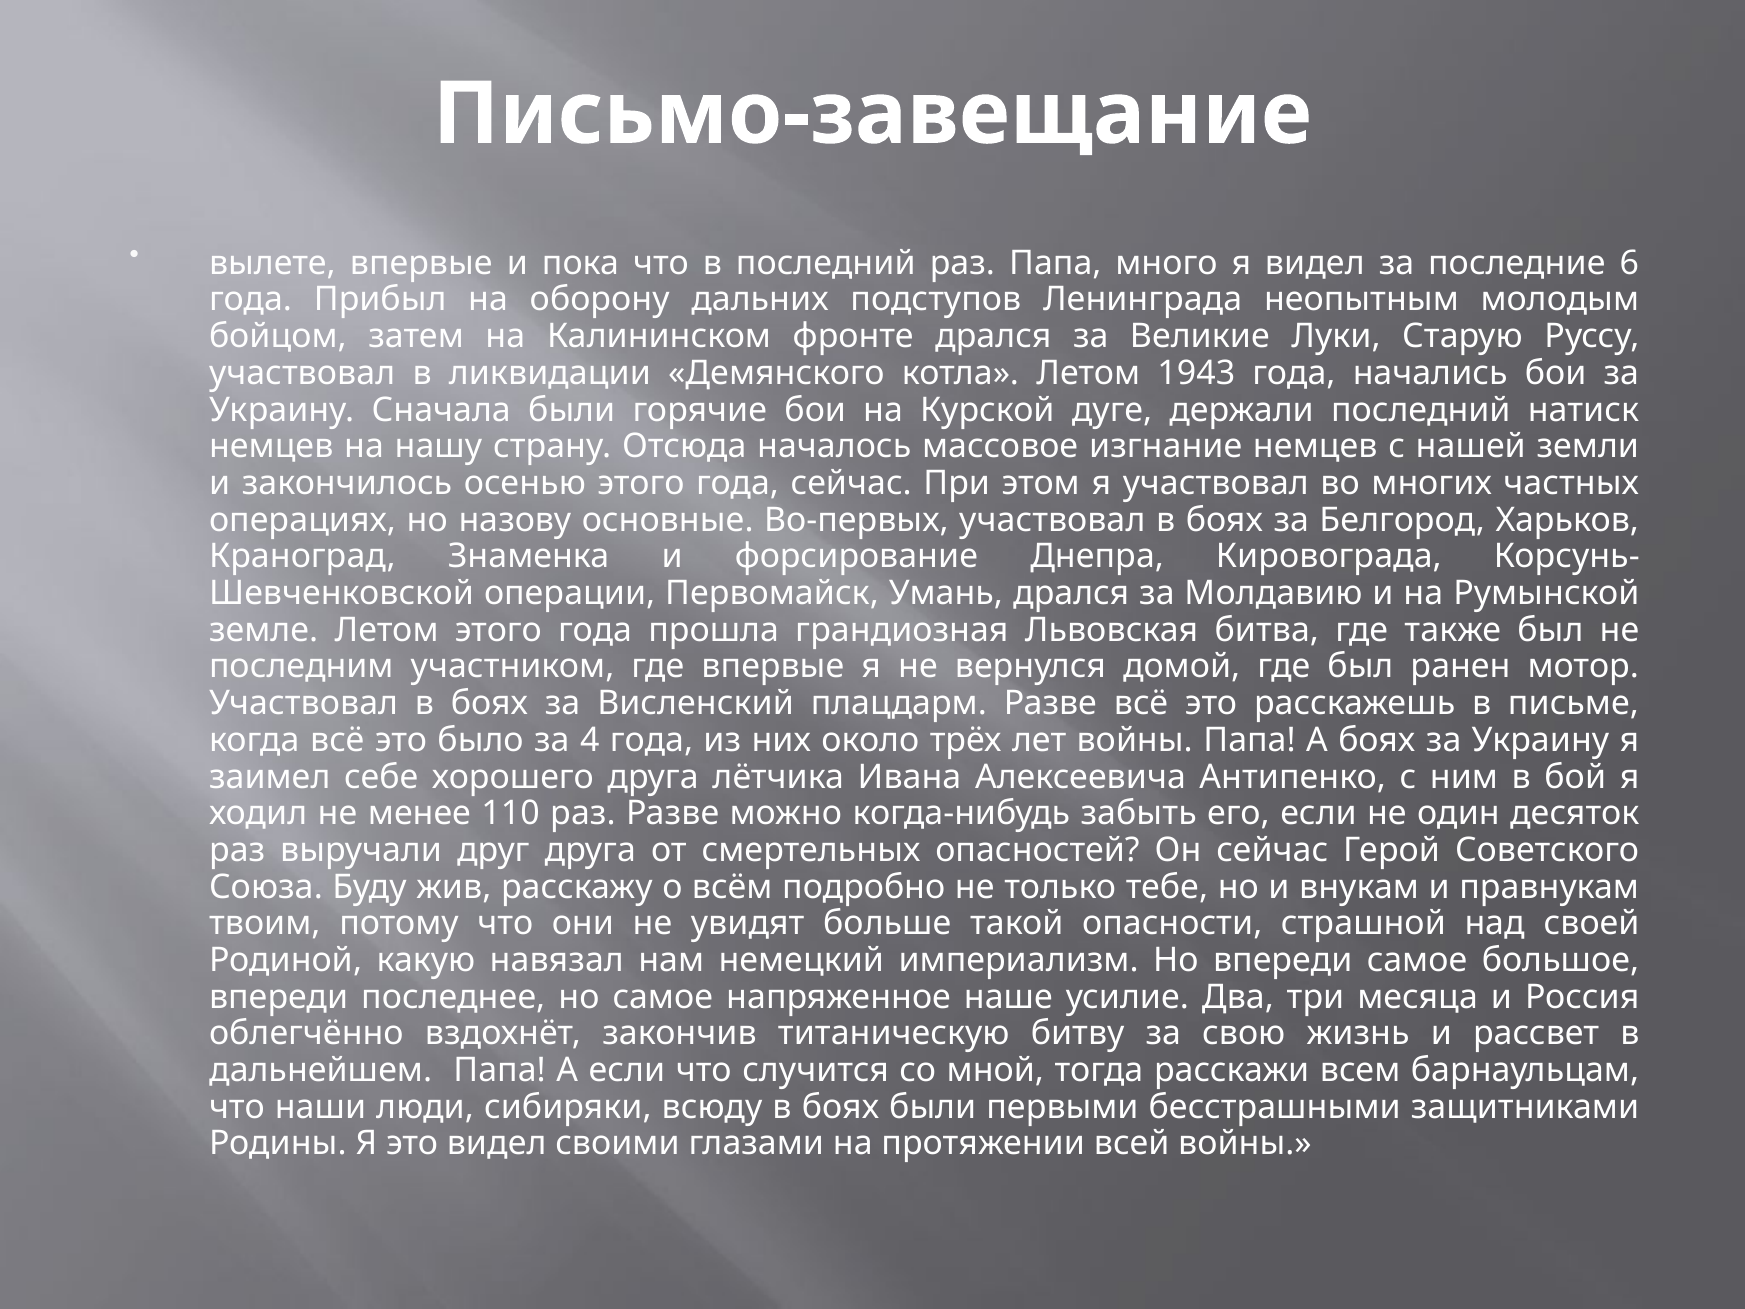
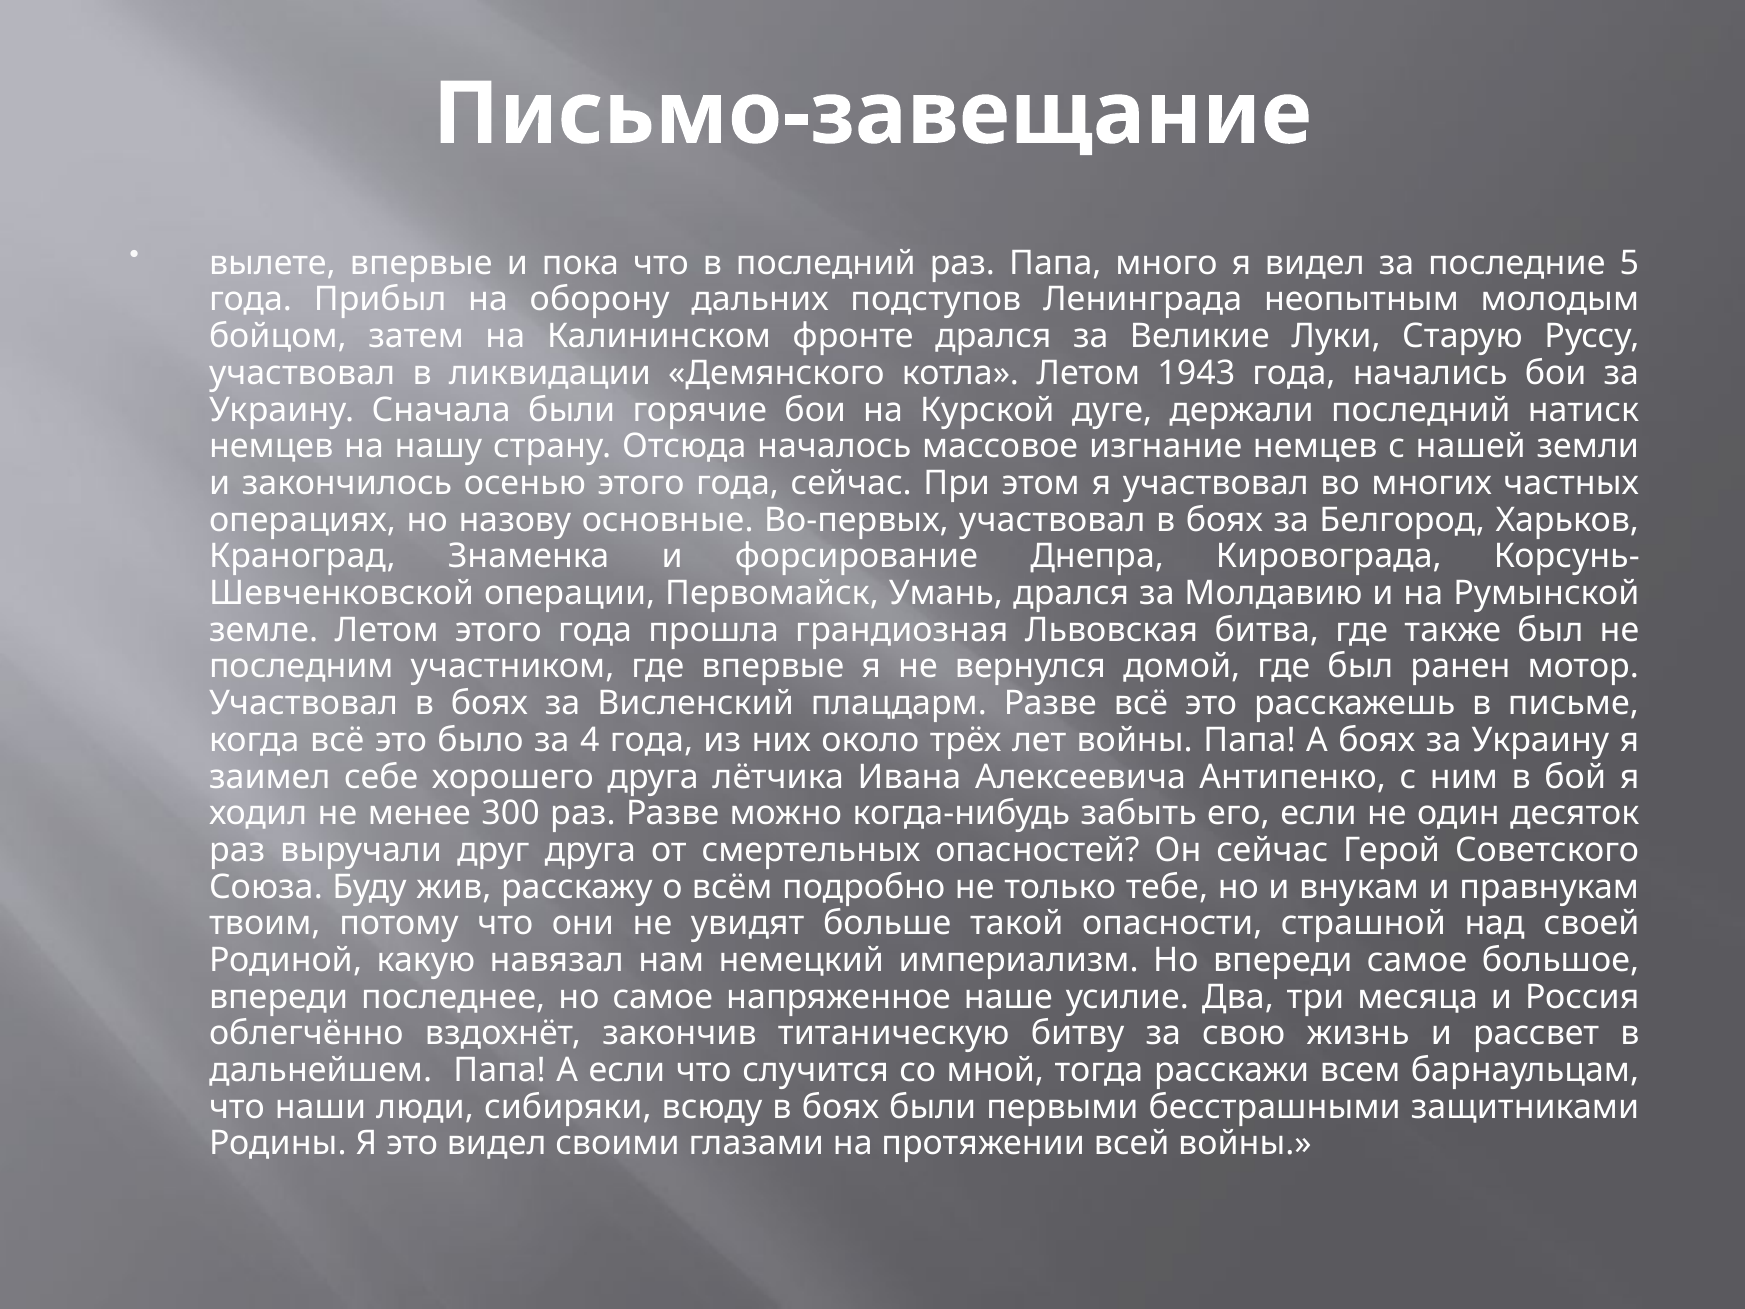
6: 6 -> 5 (1629, 263)
110: 110 -> 300 (511, 813)
